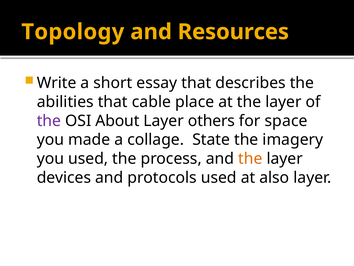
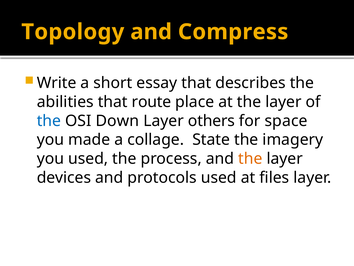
Resources: Resources -> Compress (233, 32)
cable: cable -> route (152, 102)
the colour: purple -> blue (49, 121)
About: About -> Down (117, 121)
also: also -> files (274, 177)
